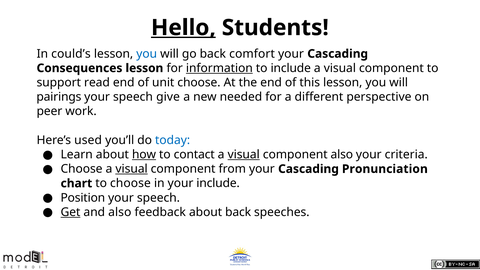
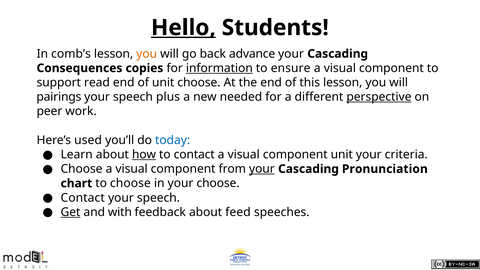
could’s: could’s -> comb’s (71, 54)
you colour: blue -> orange (147, 54)
comfort: comfort -> advance (252, 54)
Consequences lesson: lesson -> copies (144, 68)
to include: include -> ensure (291, 68)
give: give -> plus (168, 97)
perspective underline: none -> present (379, 97)
visual underline: present -> none (244, 155)
component also: also -> unit (342, 155)
visual underline: present -> none (132, 169)
your underline: none -> present (262, 169)
your include: include -> choose (218, 183)
Position: Position -> Contact (83, 198)
and also: also -> with (120, 212)
about back: back -> feed (238, 212)
